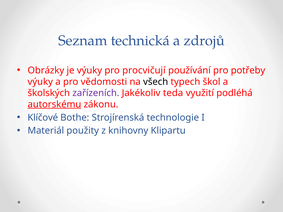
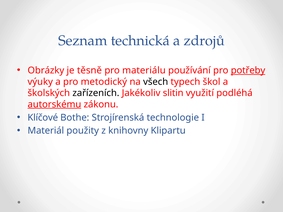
je výuky: výuky -> těsně (89, 70)
procvičují: procvičují -> materiálu (144, 70)
potřeby underline: none -> present (248, 70)
vědomosti: vědomosti -> metodický (104, 82)
zařízeních colour: purple -> black (96, 93)
teda: teda -> slitin (173, 93)
